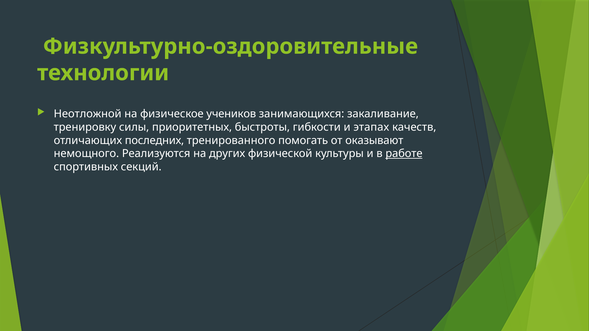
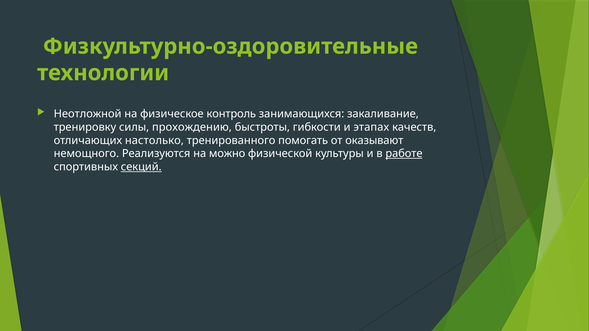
учеников: учеников -> контроль (231, 114)
приоритетных: приоритетных -> прохождению (192, 127)
последних: последних -> настолько (154, 140)
других: других -> можно (227, 154)
секций underline: none -> present (141, 167)
